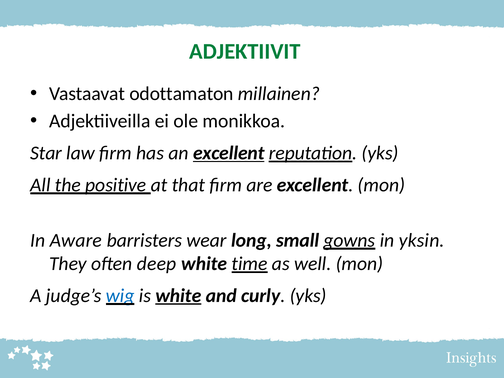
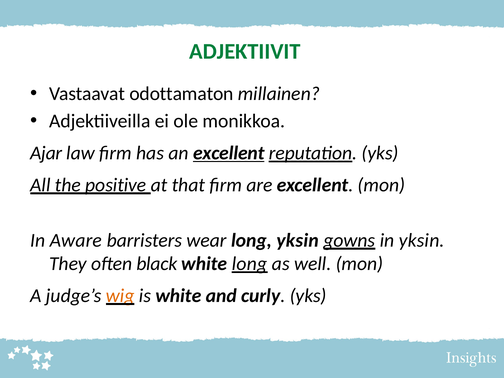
Star: Star -> Ajar (46, 153)
long small: small -> yksin (298, 240)
deep: deep -> black (157, 264)
white time: time -> long (249, 264)
wig colour: blue -> orange (120, 296)
white underline: present -> none (178, 296)
